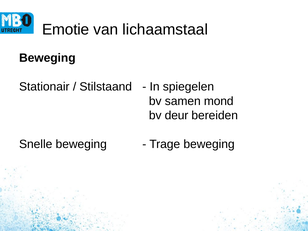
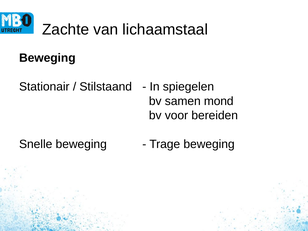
Emotie: Emotie -> Zachte (66, 30)
deur: deur -> voor (176, 115)
